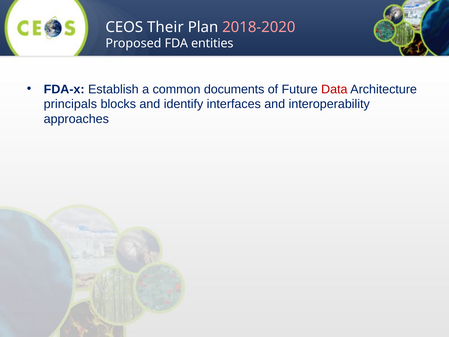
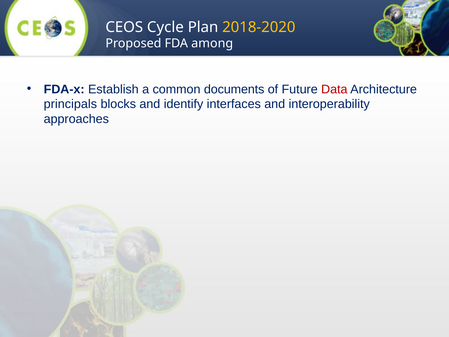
Their: Their -> Cycle (165, 27)
2018-2020 colour: pink -> yellow (259, 27)
entities: entities -> among (212, 44)
